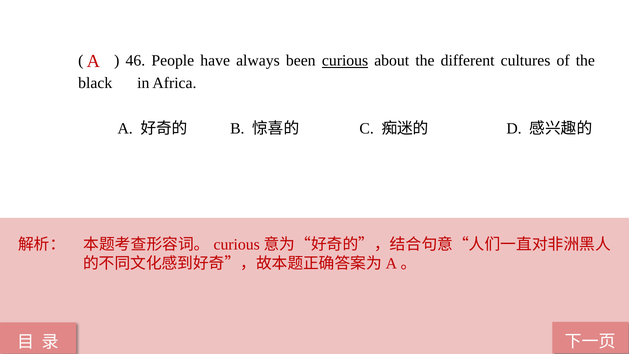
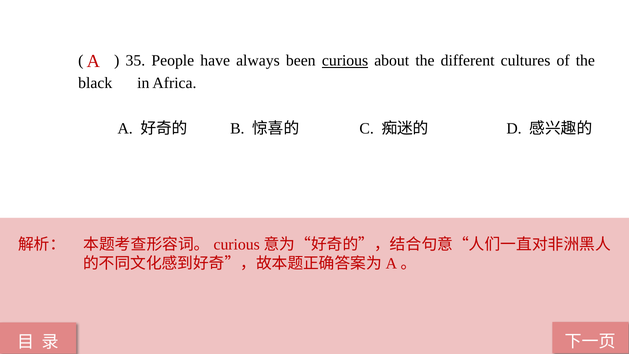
46: 46 -> 35 (135, 60)
